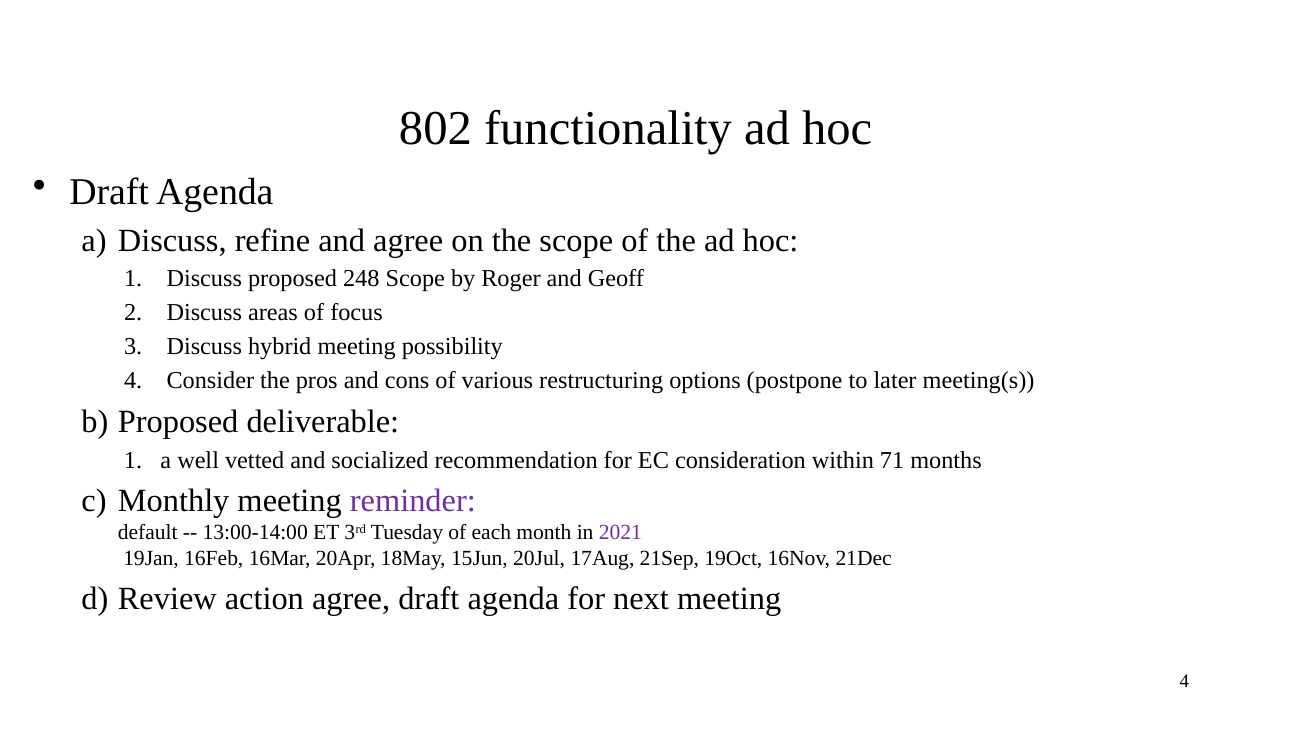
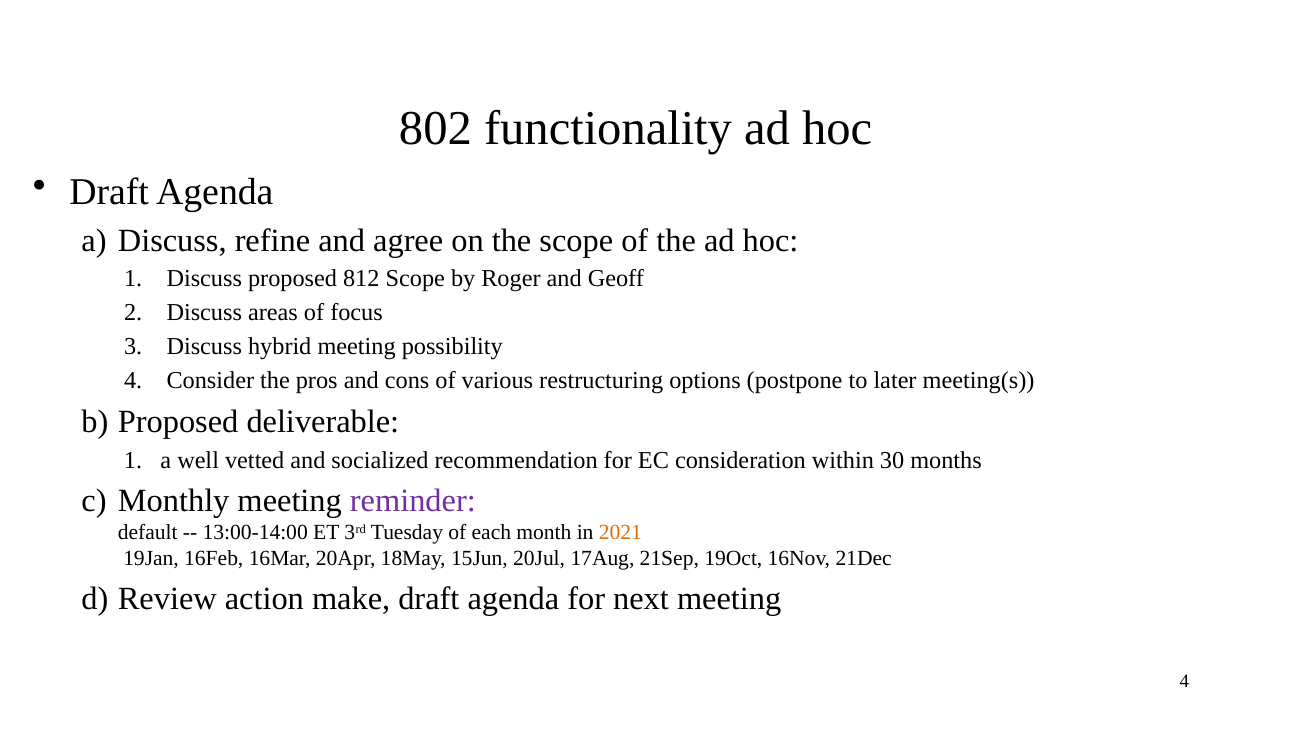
248: 248 -> 812 (361, 279)
71: 71 -> 30 (892, 460)
2021 colour: purple -> orange (620, 533)
action agree: agree -> make (351, 598)
